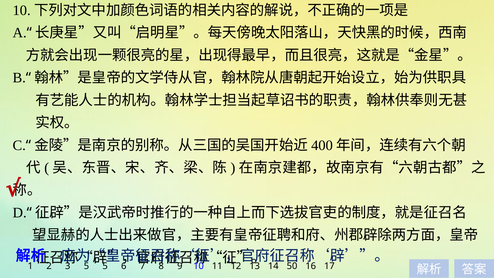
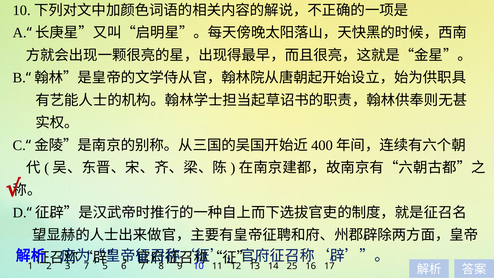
3 5: 5 -> 7 (86, 266)
50: 50 -> 25 (292, 266)
